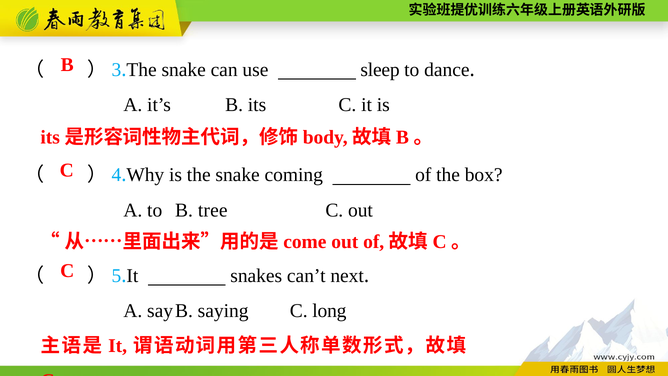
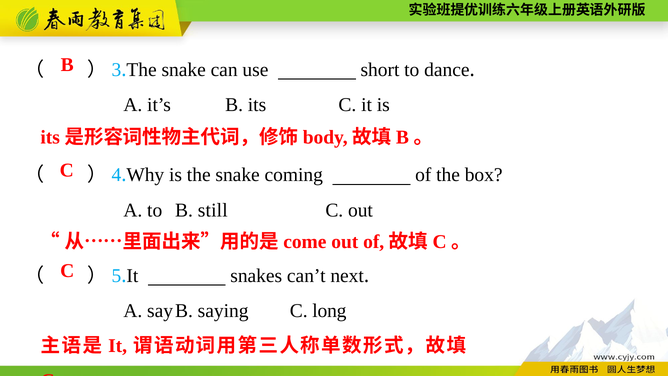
sleep: sleep -> short (380, 70)
tree: tree -> still (213, 210)
